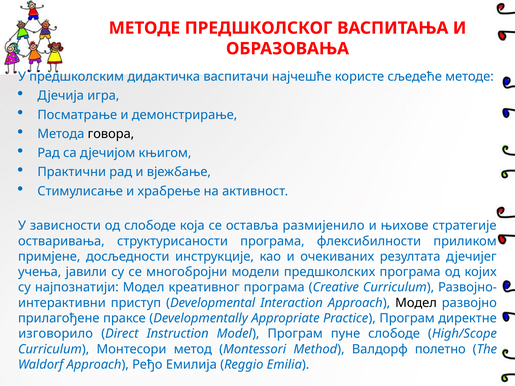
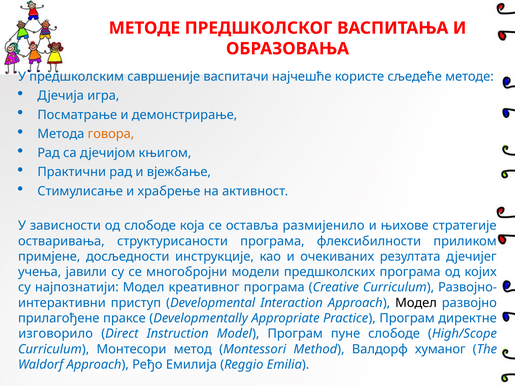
дидактичка: дидактичка -> савршеније (164, 77)
говора colour: black -> orange (111, 134)
полетно: полетно -> хуманог (440, 349)
